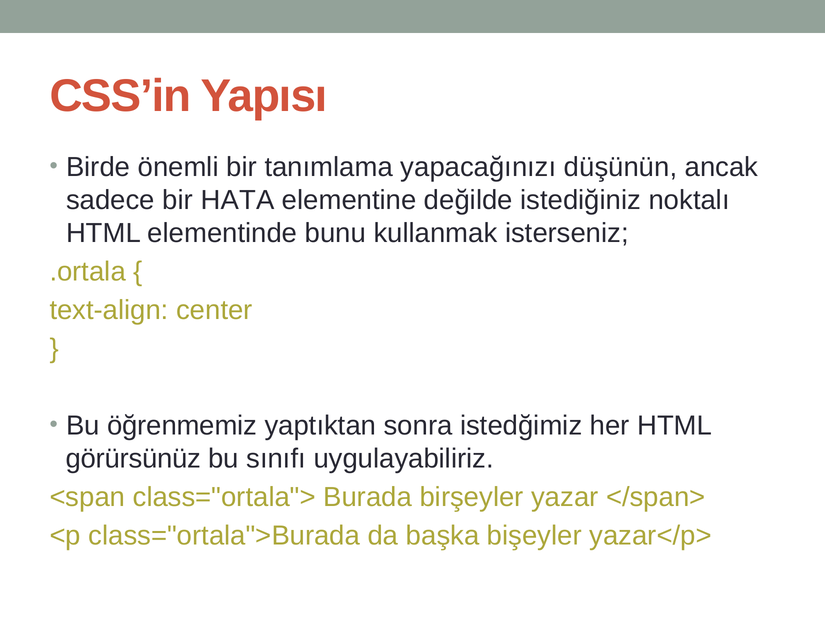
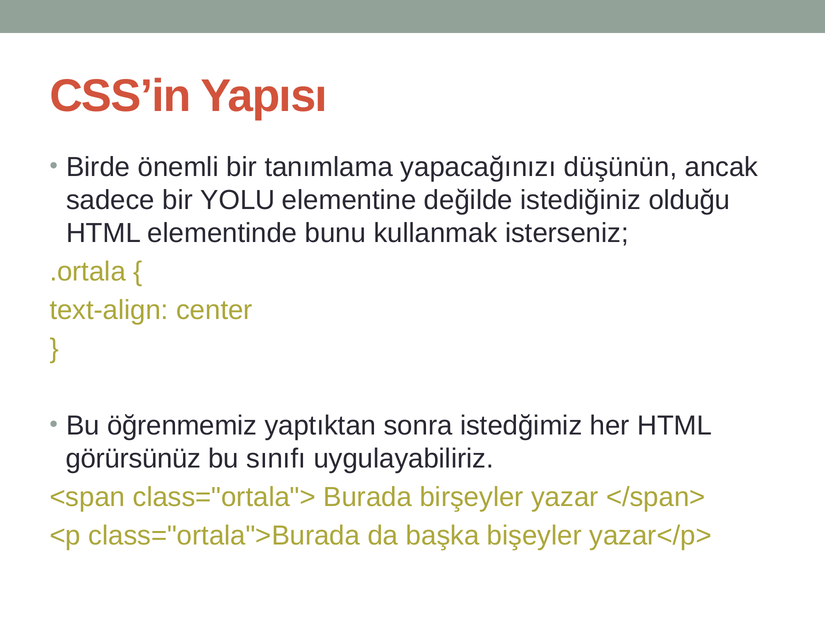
HATA: HATA -> YOLU (238, 200)
noktalı: noktalı -> olduğu (689, 200)
